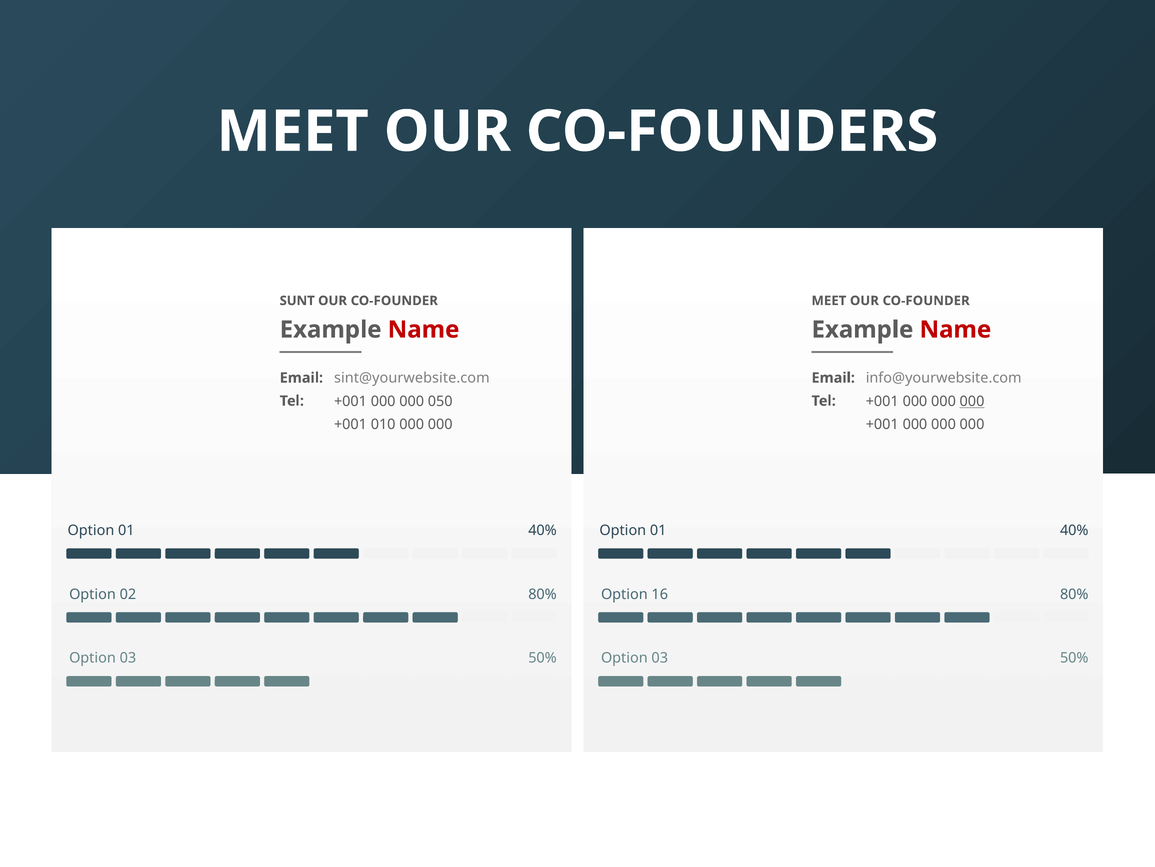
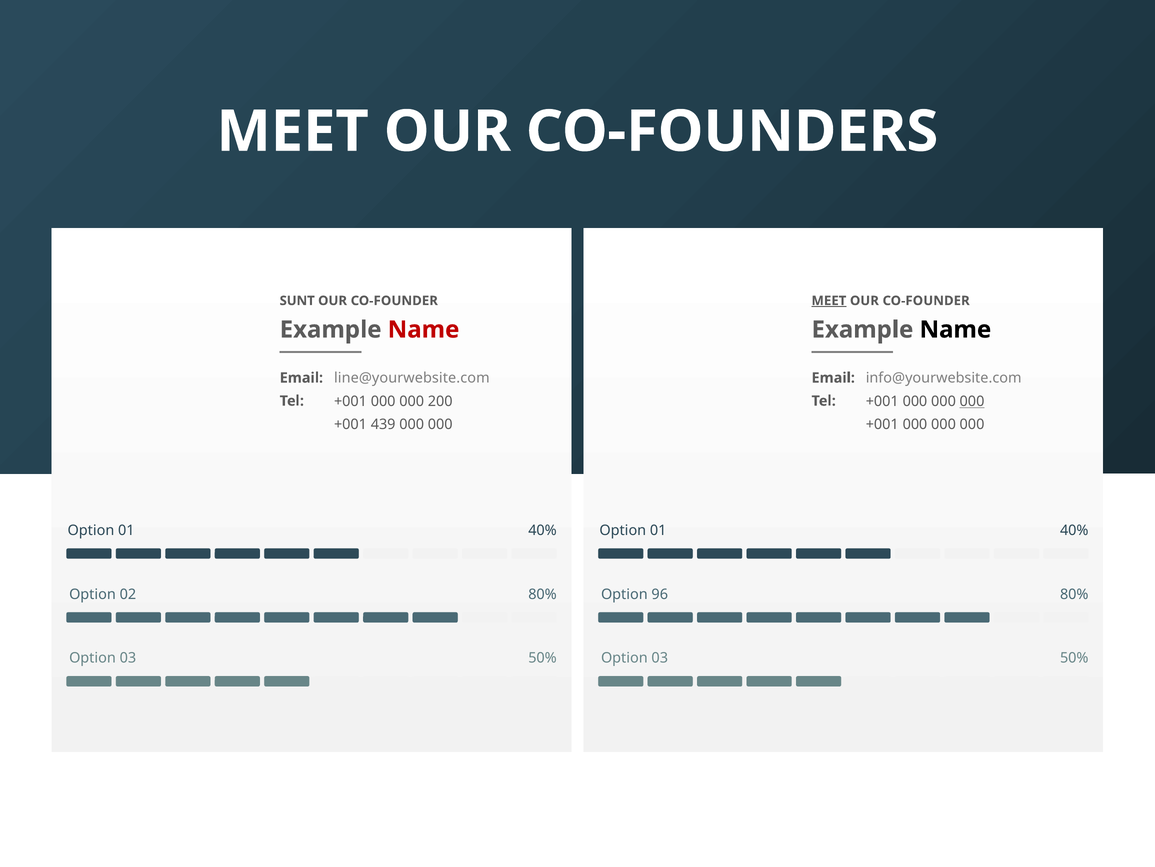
MEET underline: none -> present (829, 301)
Name colour: red -> black (955, 329)
sint@yourwebsite.com: sint@yourwebsite.com -> line@yourwebsite.com (412, 378)
050: 050 -> 200 (440, 401)
010: 010 -> 439 (383, 424)
16: 16 -> 96 (660, 594)
